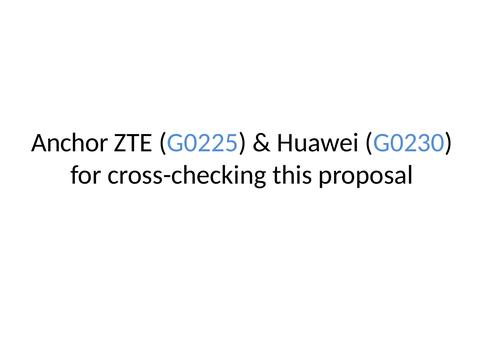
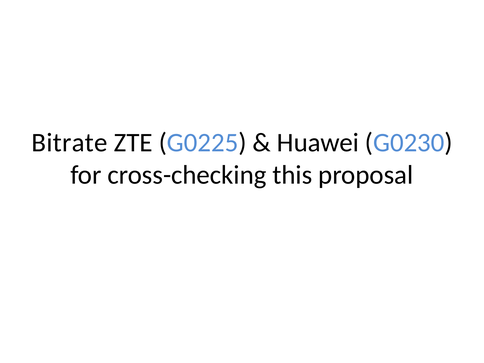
Anchor: Anchor -> Bitrate (69, 143)
